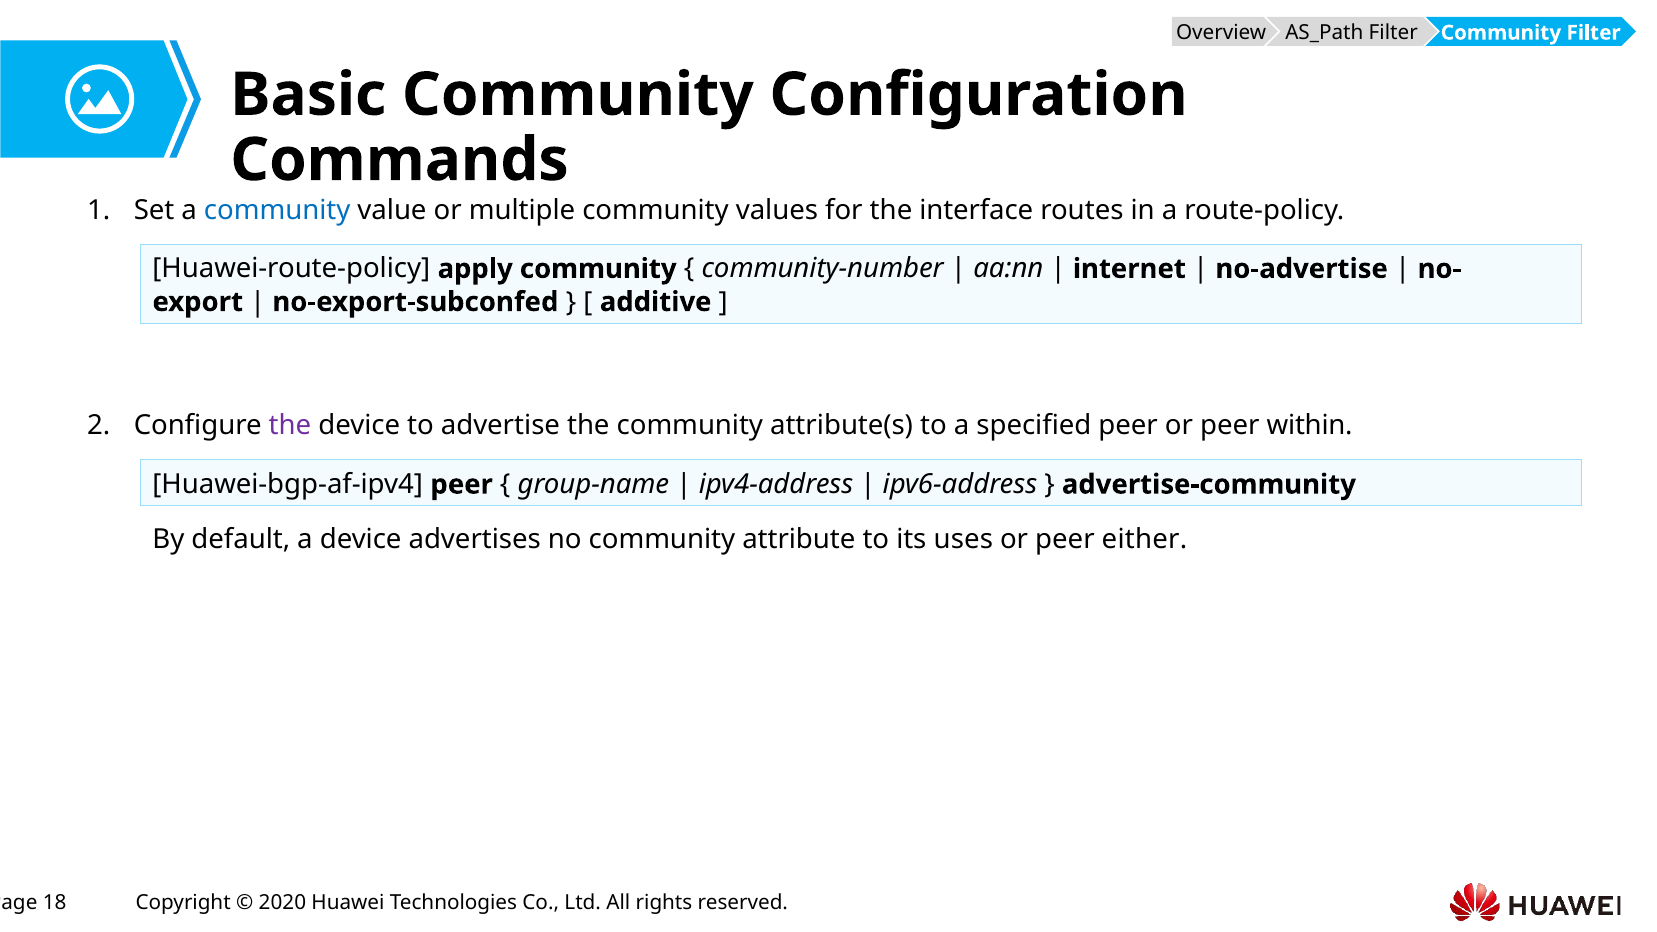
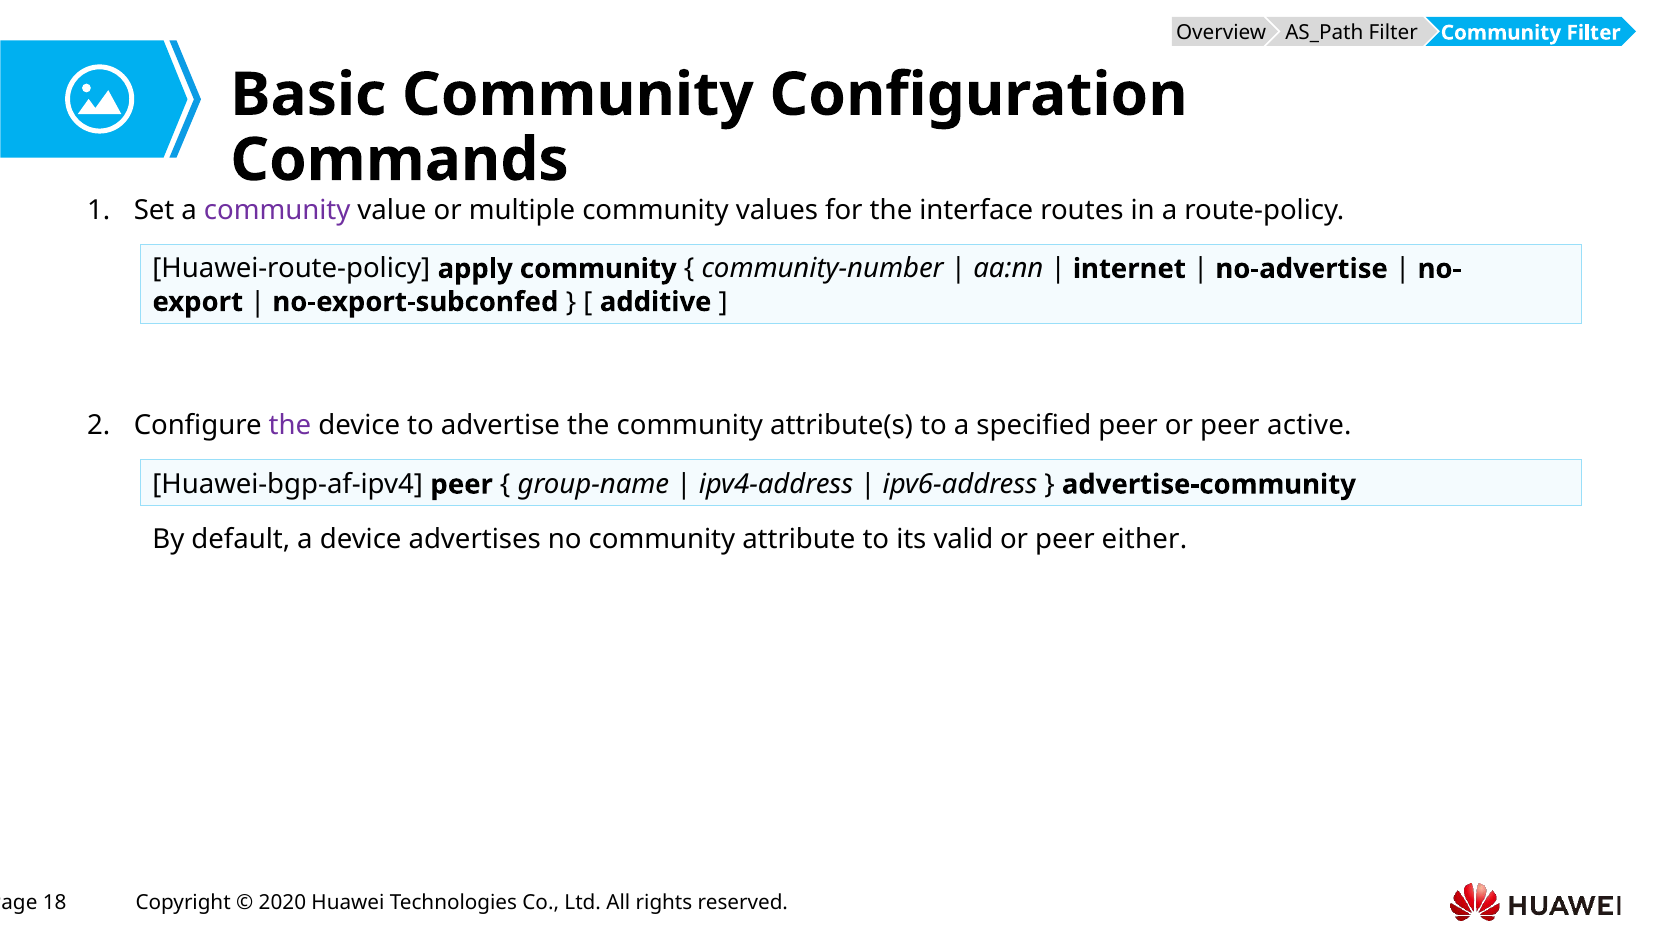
community colour: blue -> purple (277, 210)
within: within -> active (1309, 426)
uses: uses -> valid (963, 539)
